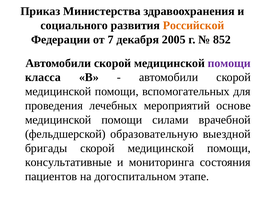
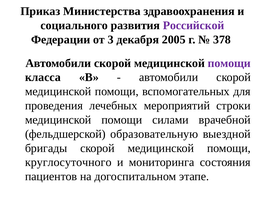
Российской colour: orange -> purple (194, 25)
7: 7 -> 3 (111, 39)
852: 852 -> 378 (222, 39)
основе: основе -> строки (233, 105)
консультативные: консультативные -> круглосуточного (68, 162)
